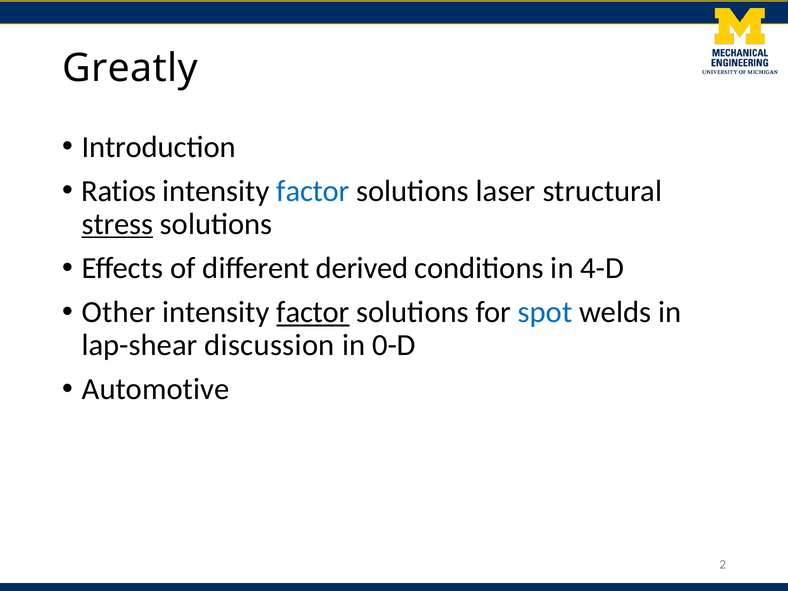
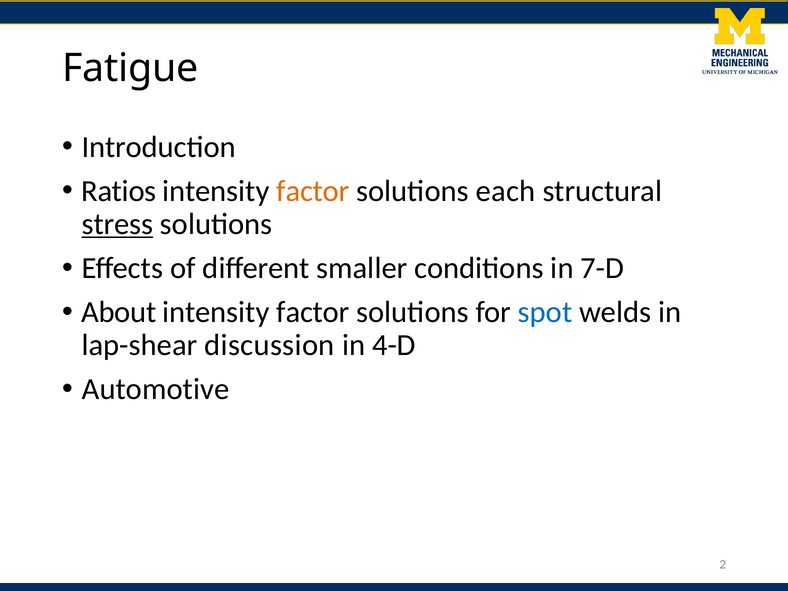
Greatly: Greatly -> Fatigue (130, 68)
factor colour: blue -> orange (313, 191)
laser: laser -> each (506, 191)
derived: derived -> smaller (362, 268)
4-D: 4-D -> 7-D (602, 268)
Other: Other -> About (119, 312)
factor underline: present -> none (313, 312)
0-D: 0-D -> 4-D (394, 345)
